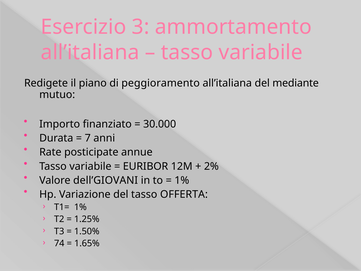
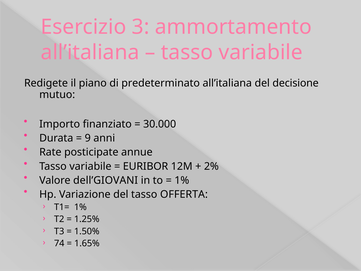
peggioramento: peggioramento -> predeterminato (161, 83)
mediante: mediante -> decisione (296, 83)
7: 7 -> 9 (88, 138)
